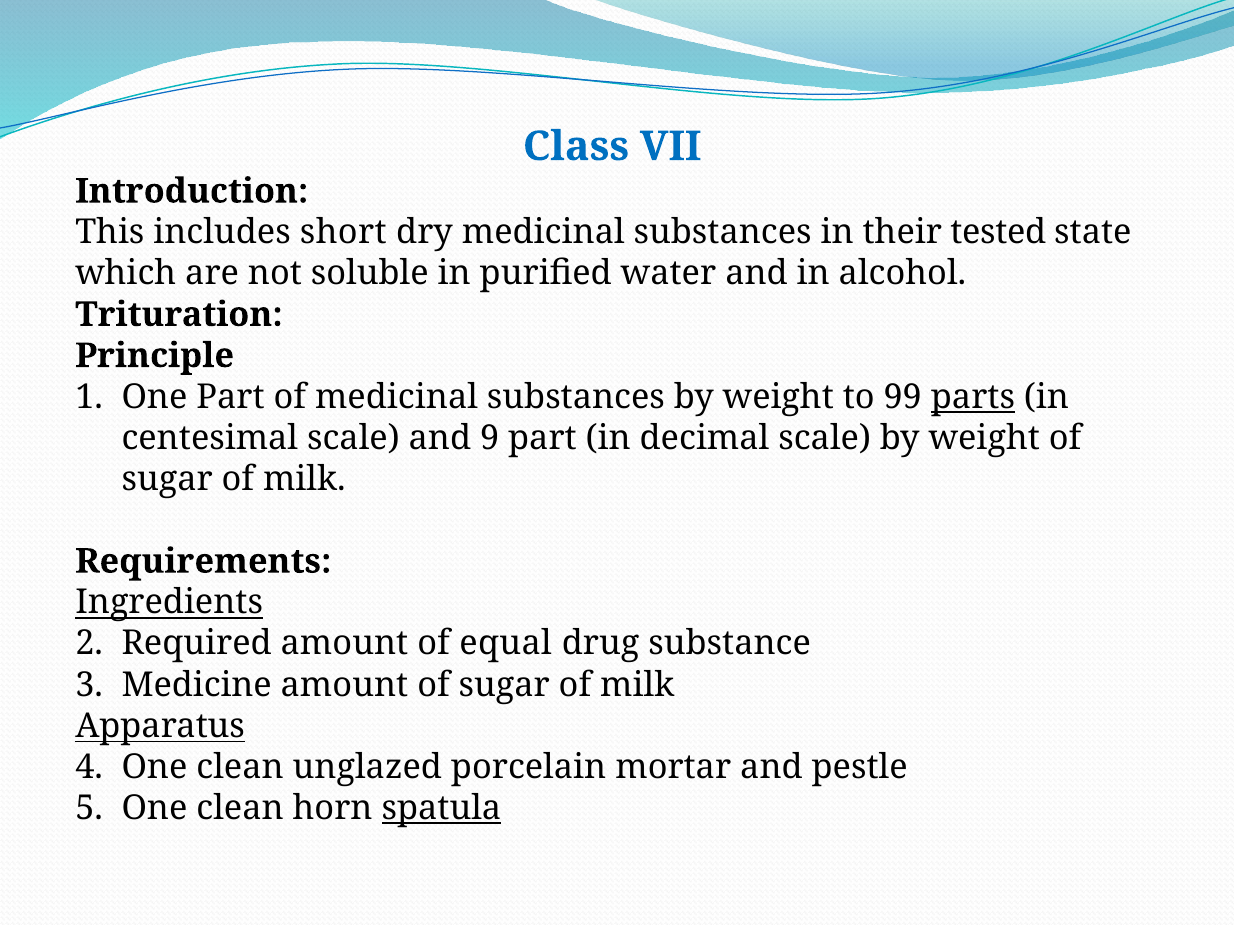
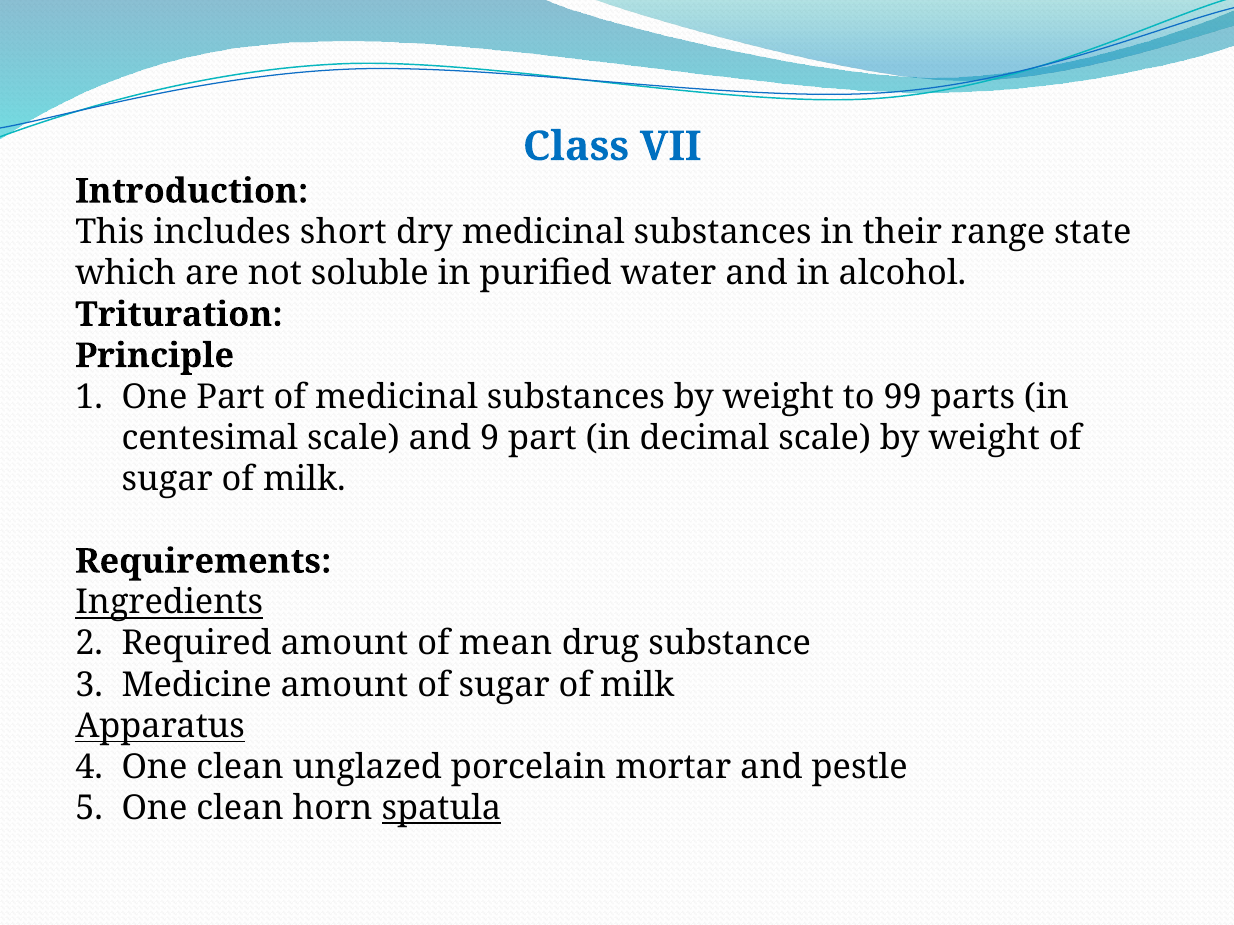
tested: tested -> range (998, 232)
parts underline: present -> none (973, 397)
equal: equal -> mean (506, 644)
